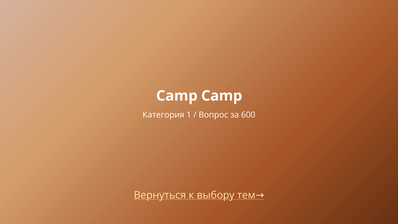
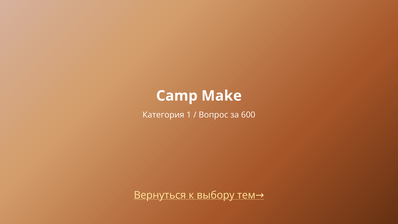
Camp Camp: Camp -> Make (222, 96)
